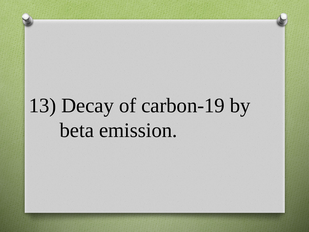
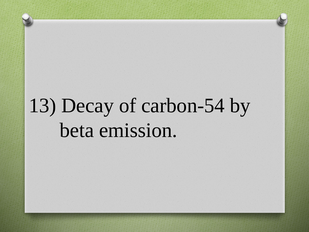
carbon-19: carbon-19 -> carbon-54 (183, 105)
